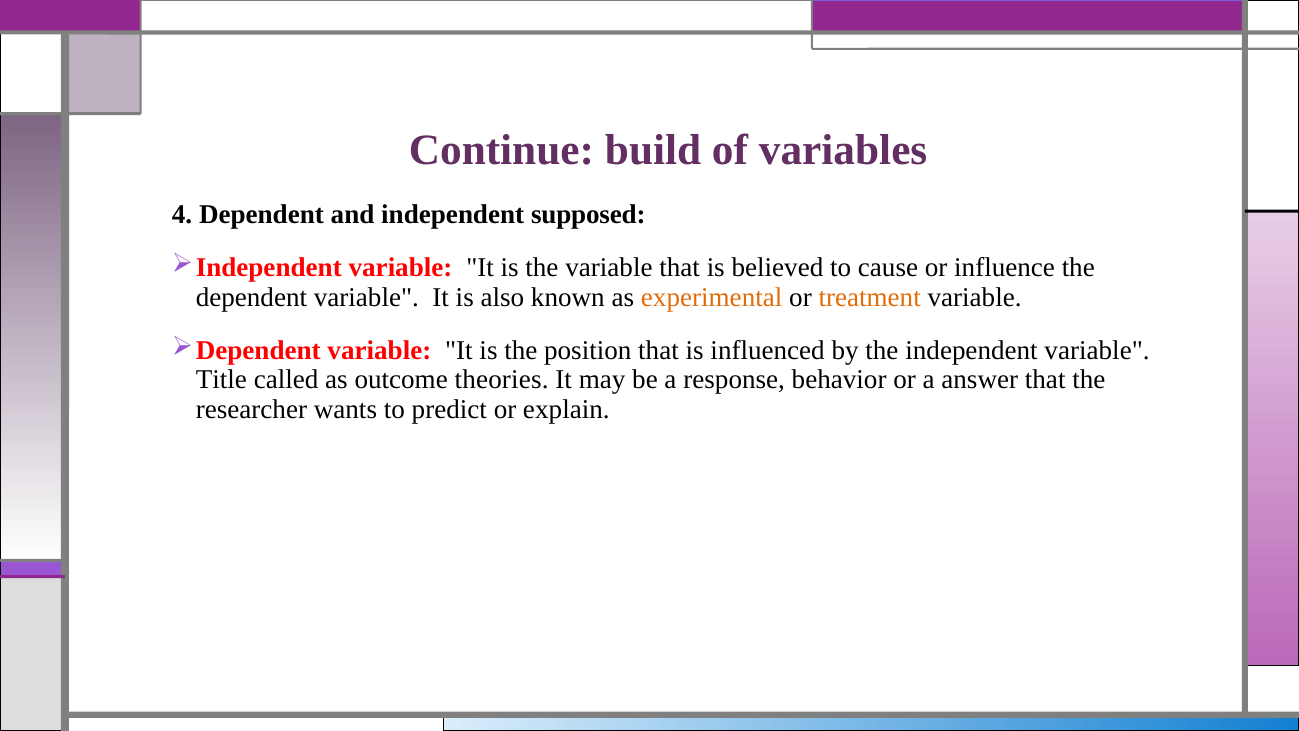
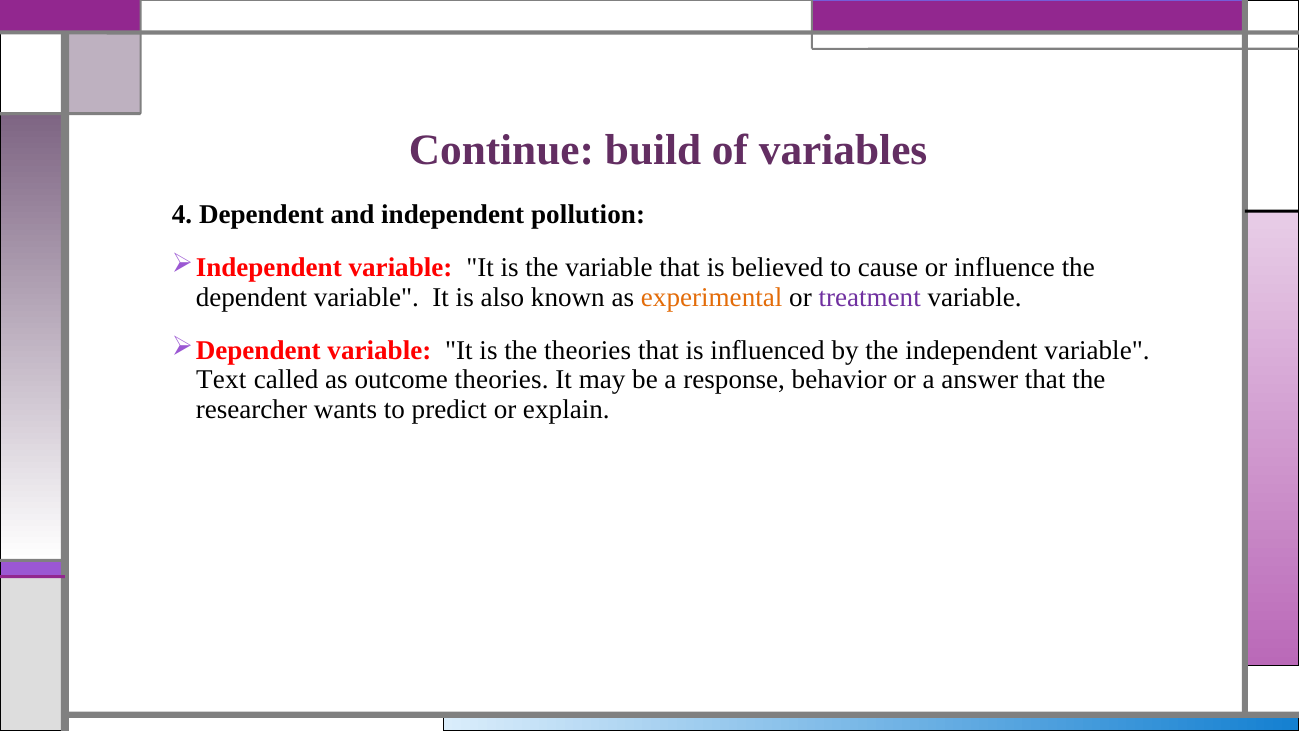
supposed: supposed -> pollution (588, 214)
treatment colour: orange -> purple (870, 297)
the position: position -> theories (588, 351)
Title: Title -> Text (221, 380)
